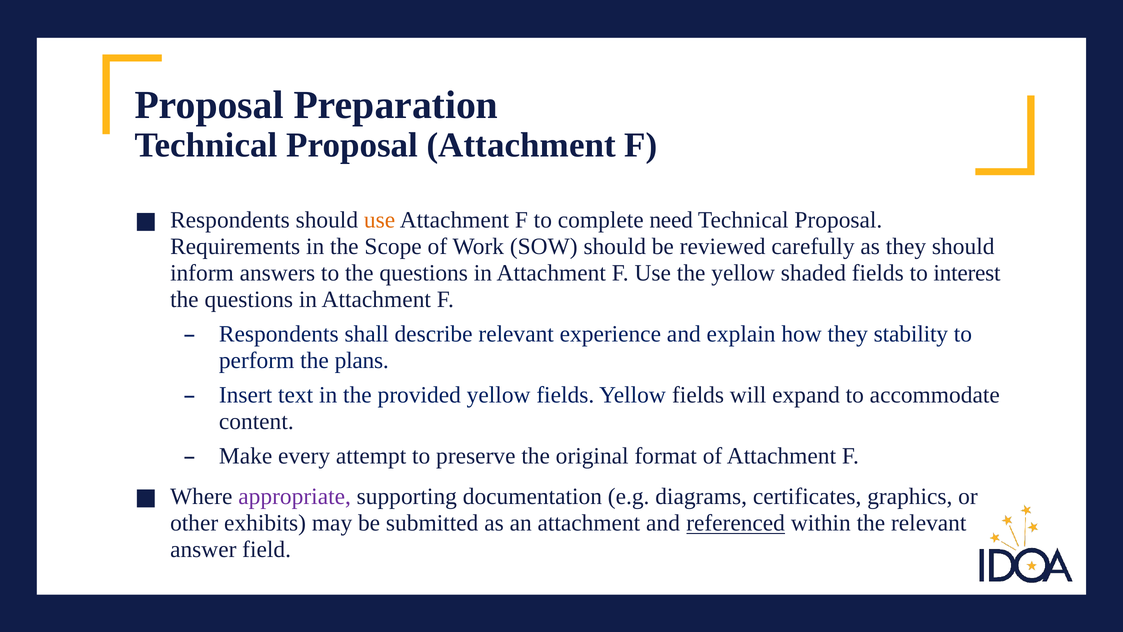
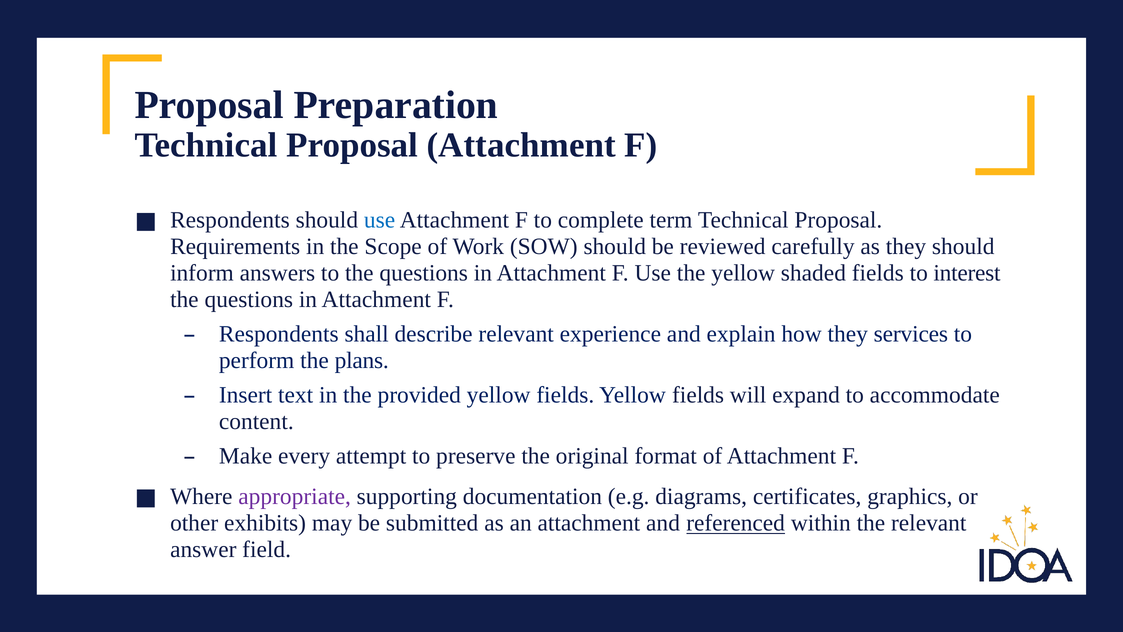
use colour: orange -> blue (380, 220)
need: need -> term (671, 220)
stability: stability -> services (911, 334)
